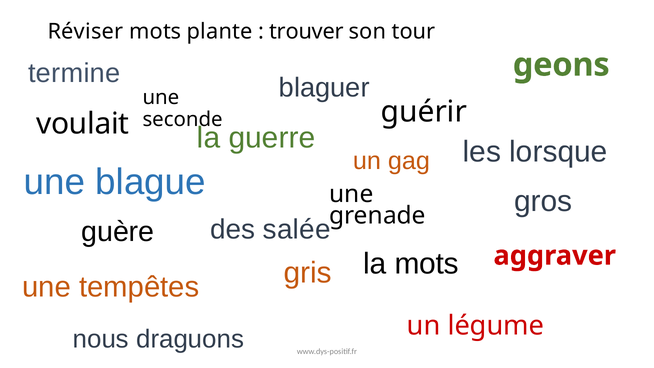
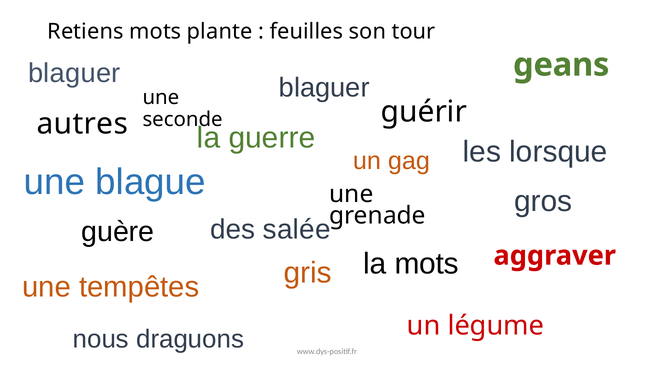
Réviser: Réviser -> Retiens (85, 32)
trouver: trouver -> feuilles (306, 32)
geons: geons -> geans (561, 65)
termine: termine -> blaguer (74, 73)
voulait: voulait -> autres (82, 124)
